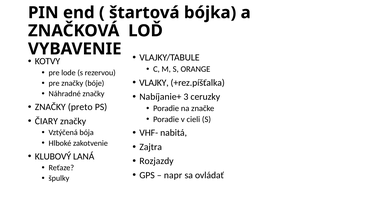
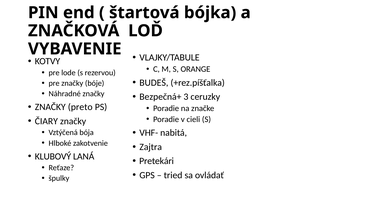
VLAJKY: VLAJKY -> BUDEŠ (154, 83)
Nabíjanie+: Nabíjanie+ -> Bezpečná+ (160, 97)
Rozjazdy: Rozjazdy -> Pretekári (157, 161)
napr: napr -> tried (173, 176)
